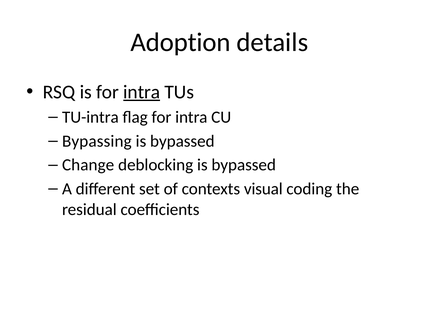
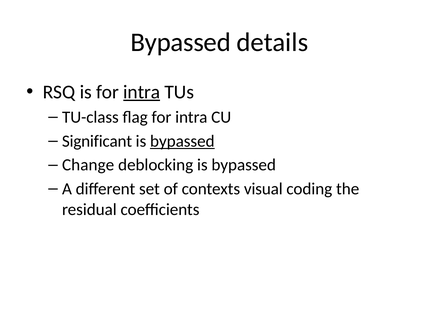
Adoption: Adoption -> Bypassed (181, 42)
TU-intra: TU-intra -> TU-class (90, 117)
Bypassing: Bypassing -> Significant (97, 141)
bypassed underline: none -> present (182, 141)
